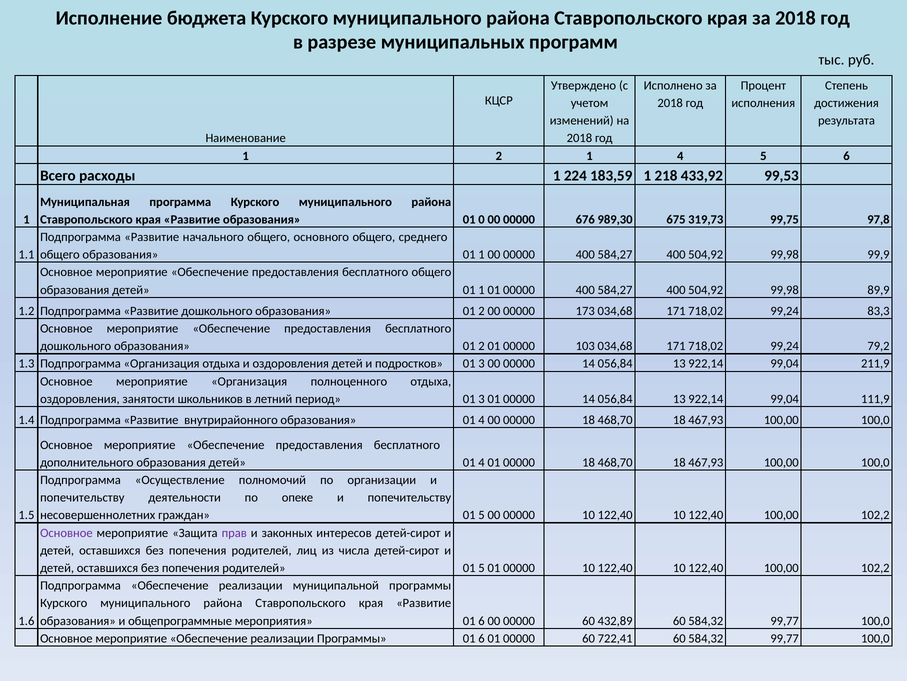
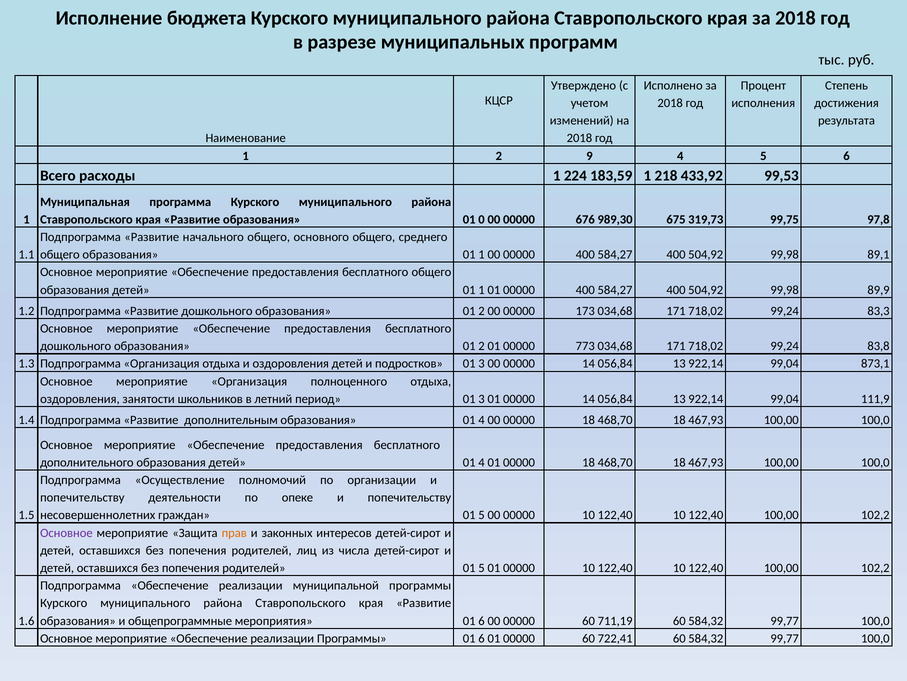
2 1: 1 -> 9 (590, 156)
99,9: 99,9 -> 89,1 (879, 254)
103: 103 -> 773 (585, 346)
79,2: 79,2 -> 83,8 (879, 346)
211,9: 211,9 -> 873,1 (875, 363)
внутрирайонного: внутрирайонного -> дополнительным (231, 420)
прав colour: purple -> orange (234, 532)
432,89: 432,89 -> 711,19 (615, 620)
